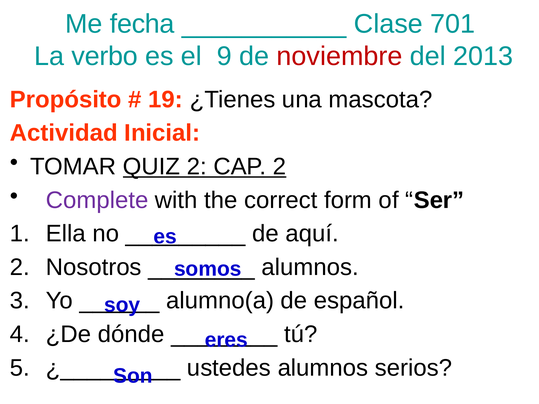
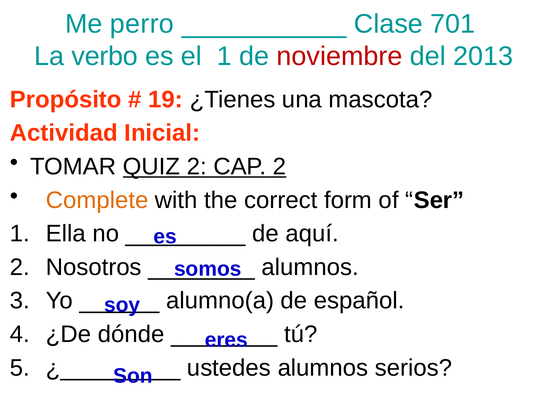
fecha: fecha -> perro (142, 24)
el 9: 9 -> 1 (224, 56)
Complete colour: purple -> orange (97, 200)
